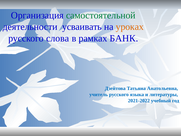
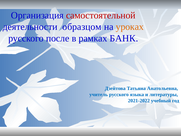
самостоятельной colour: green -> red (101, 15)
усваивать: усваивать -> образцом (82, 27)
слова: слова -> после (58, 38)
